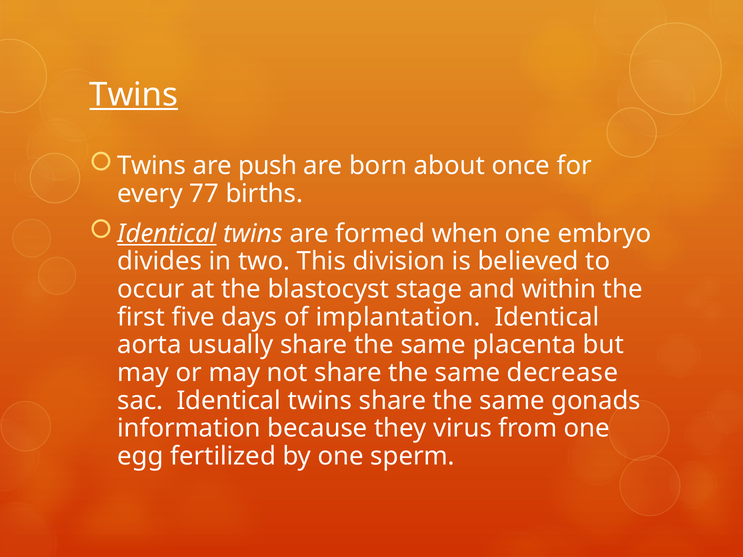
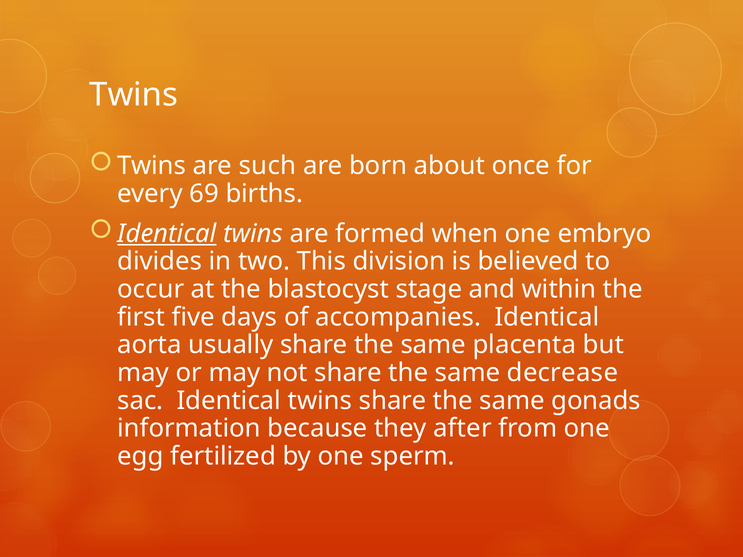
Twins underline: present -> none (134, 95)
push: push -> such (268, 166)
77: 77 -> 69 (204, 194)
implantation: implantation -> accompanies (398, 317)
virus: virus -> after (462, 429)
